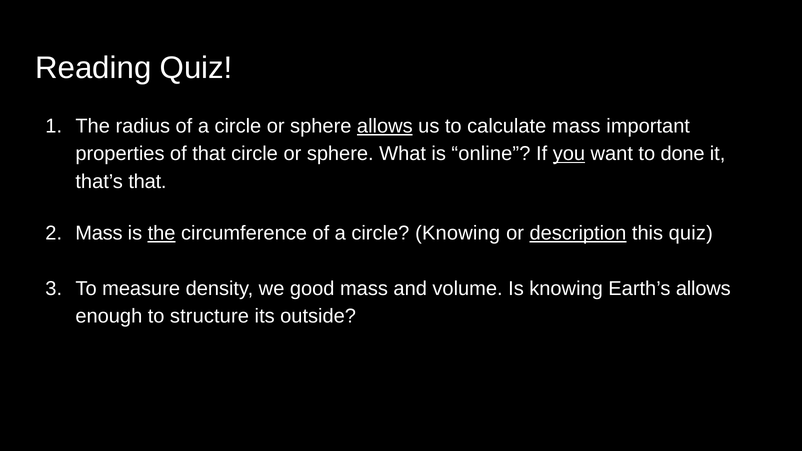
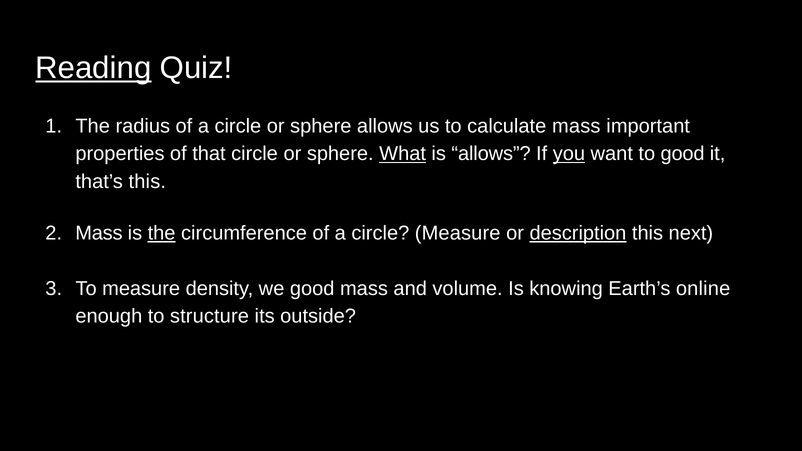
Reading underline: none -> present (93, 68)
allows underline: present -> none (385, 126)
What underline: none -> present (403, 154)
is online: online -> allows (491, 154)
to done: done -> good (683, 154)
that’s that: that -> this (147, 181)
circle Knowing: Knowing -> Measure (458, 233)
this quiz: quiz -> next (691, 233)
Earth’s allows: allows -> online (703, 288)
